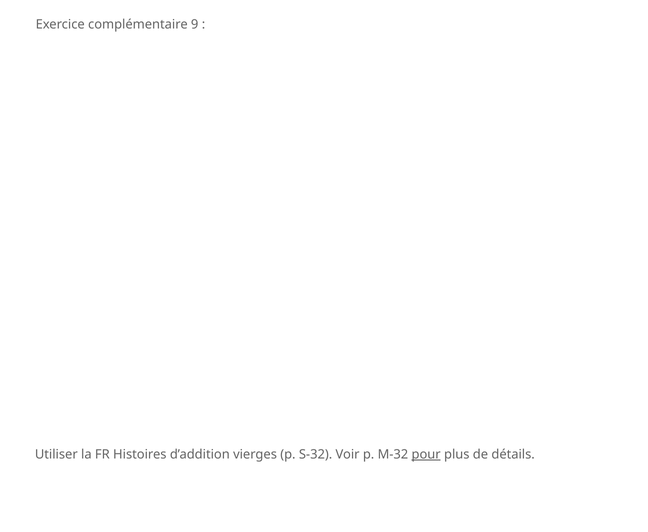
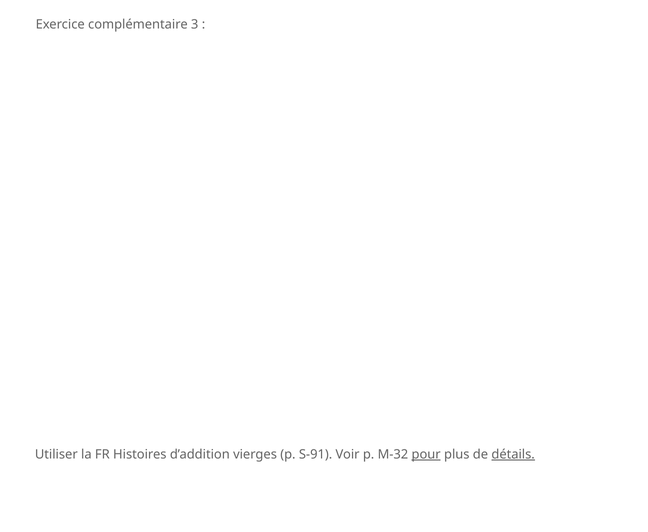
9: 9 -> 3 (195, 24)
S-32: S-32 -> S-91 (316, 454)
détails underline: none -> present (513, 454)
